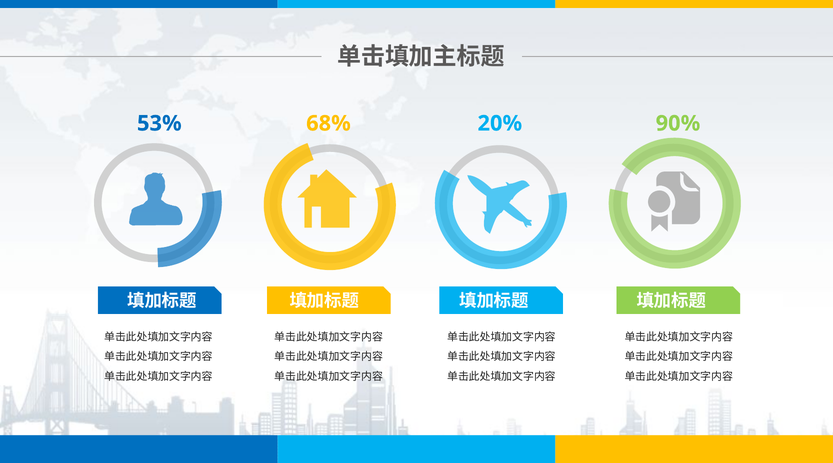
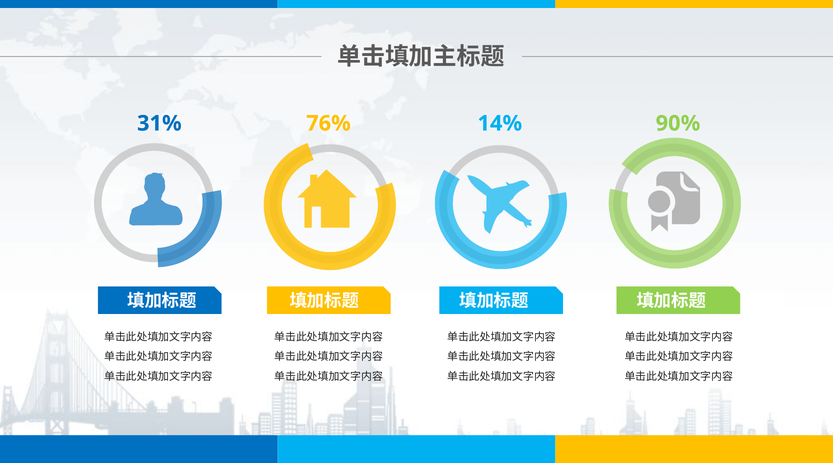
53%: 53% -> 31% (159, 123)
68%: 68% -> 76% (328, 123)
20%: 20% -> 14% (500, 123)
